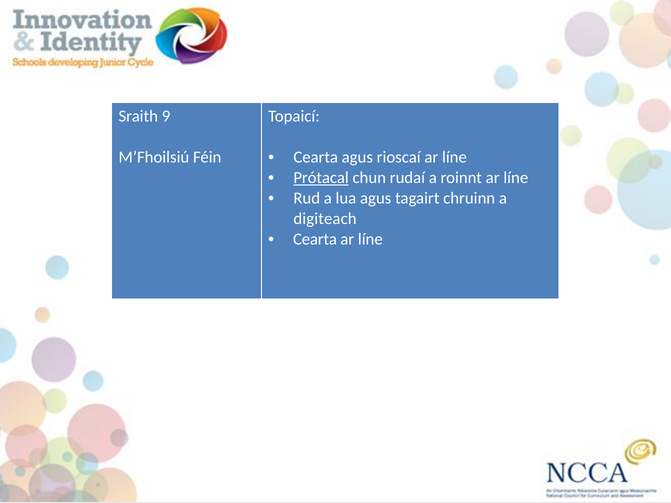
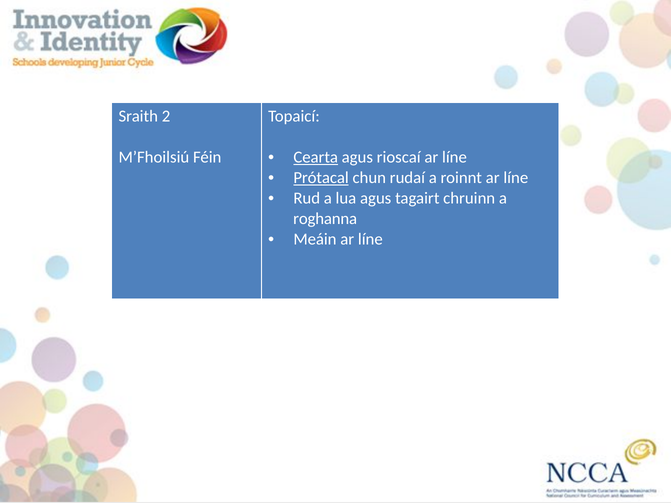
9: 9 -> 2 (166, 116)
Cearta underline: none -> present (316, 157)
digiteach: digiteach -> roghanna (325, 219)
Cearta: Cearta -> Meáin (315, 239)
